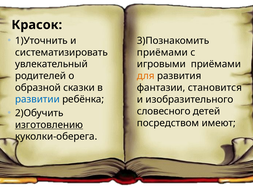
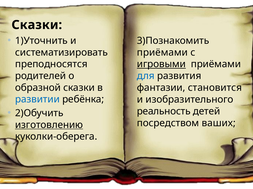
Красок: Красок -> Сказки (37, 25)
увлекательный: увлекательный -> преподносятся (51, 64)
игровыми underline: none -> present (161, 64)
для colour: orange -> blue (146, 76)
словесного: словесного -> реальность (164, 112)
имеют: имеют -> ваших (219, 123)
